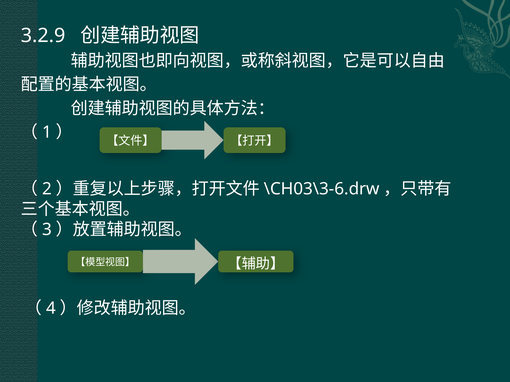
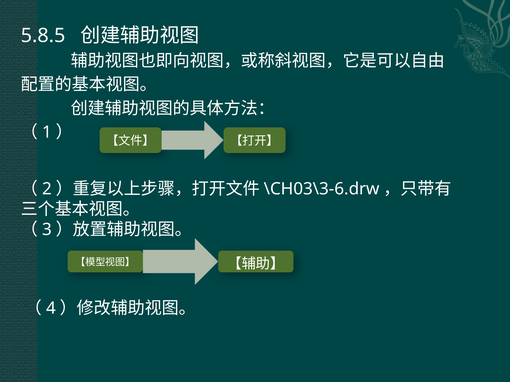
3.2.9: 3.2.9 -> 5.8.5 (43, 36)
